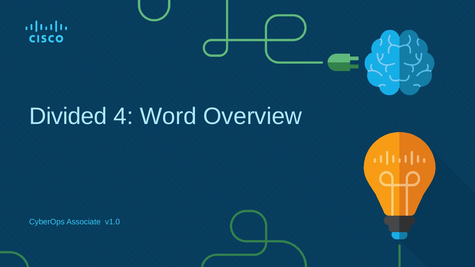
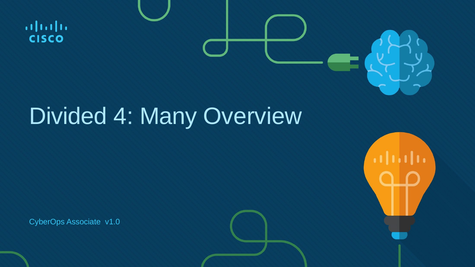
Word: Word -> Many (168, 116)
